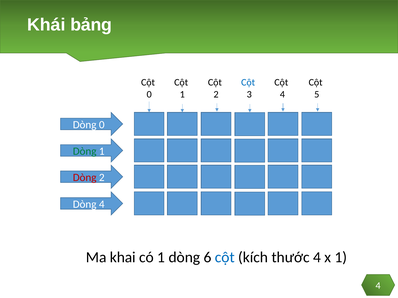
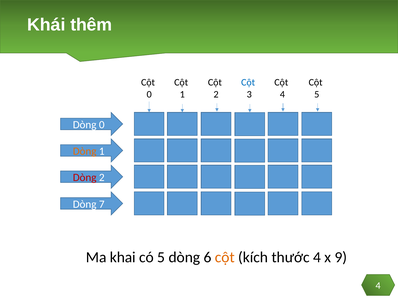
bảng: bảng -> thêm (91, 25)
Dòng colour: green -> orange (85, 151)
Dòng 4: 4 -> 7 (102, 205)
có 1: 1 -> 5 (161, 258)
cột colour: blue -> orange (225, 258)
x 1: 1 -> 9 (341, 258)
